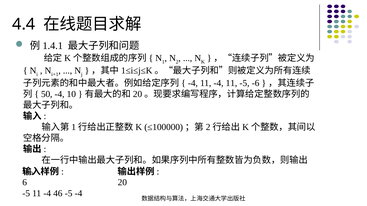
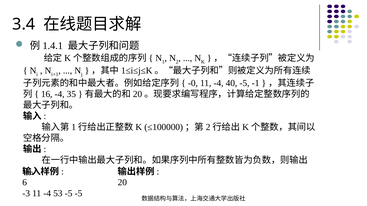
4.4: 4.4 -> 3.4 (24, 24)
-4: -4 -> -0 (193, 83)
11 -4 11: 11 -> 40 (231, 83)
-6: -6 -> -1 (256, 83)
50: 50 -> 16 (47, 94)
10: 10 -> 35 (71, 94)
-5: -5 -> -3 (26, 194)
46: 46 -> 53 (58, 194)
-5 -4: -4 -> -5 (78, 194)
